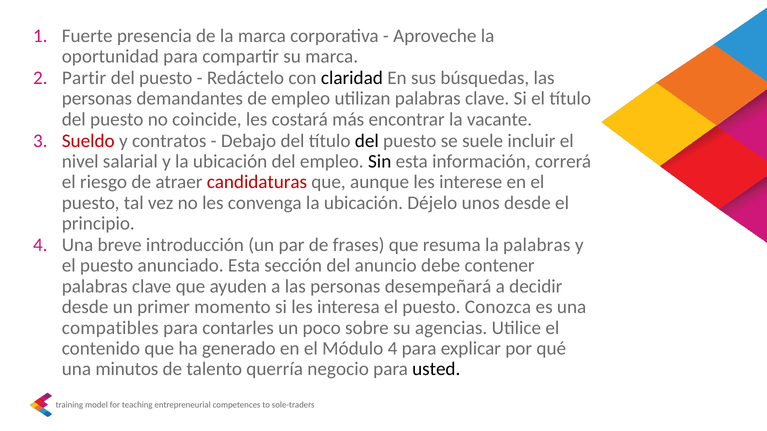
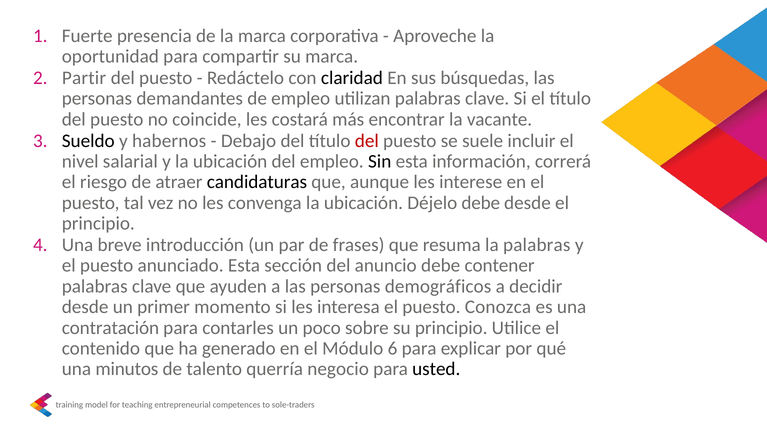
Sueldo colour: red -> black (88, 141)
contratos: contratos -> habernos (169, 141)
del colour: black -> red (367, 141)
candidaturas colour: red -> black (257, 182)
Déjelo unos: unos -> debe (481, 203)
desempeñará: desempeñará -> demográficos (438, 287)
compatibles: compatibles -> contratación (110, 328)
su agencias: agencias -> principio (451, 328)
Módulo 4: 4 -> 6 (393, 349)
